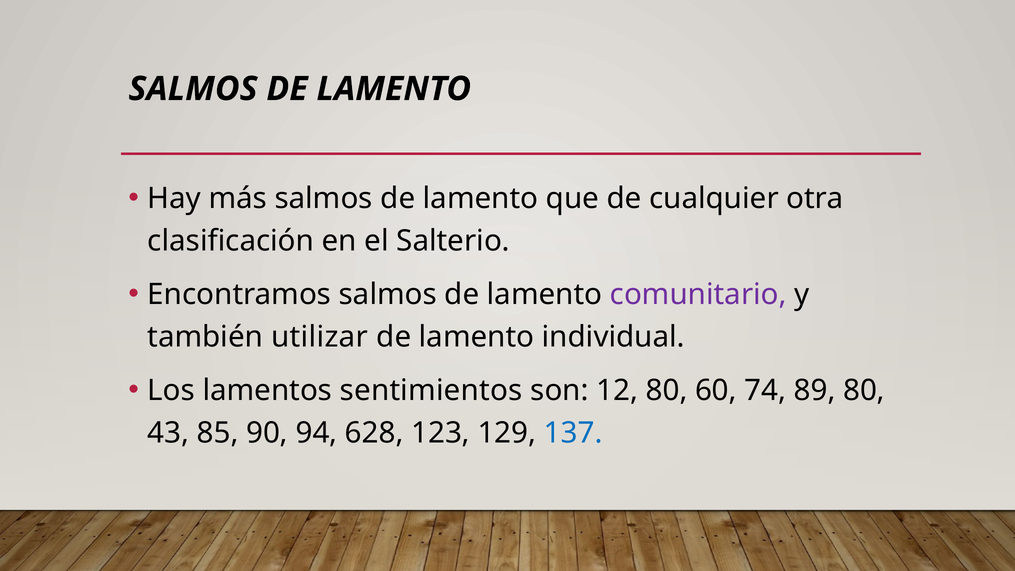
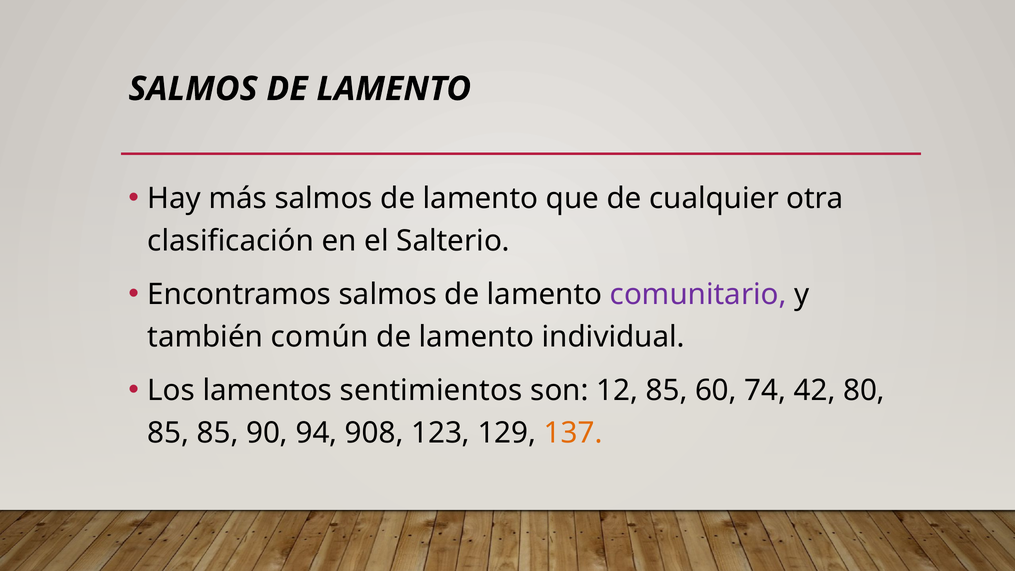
utilizar: utilizar -> común (320, 337)
12 80: 80 -> 85 (667, 390)
89: 89 -> 42 (815, 390)
43: 43 -> 85 (168, 433)
628: 628 -> 908 (374, 433)
137 colour: blue -> orange (573, 433)
